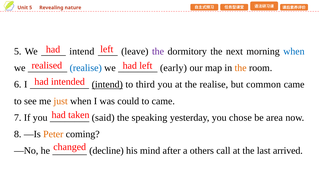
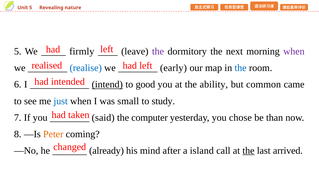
intend: intend -> firmly (82, 52)
when colour: blue -> purple (294, 52)
the colour: orange -> blue (241, 68)
third: third -> good (145, 85)
the realise: realise -> ability (214, 85)
just colour: orange -> blue (61, 101)
could: could -> small (128, 101)
to came: came -> study (163, 101)
speaking: speaking -> computer (150, 118)
area: area -> than (275, 118)
decline: decline -> already (107, 151)
others: others -> island (202, 151)
the underline: none -> present (248, 151)
